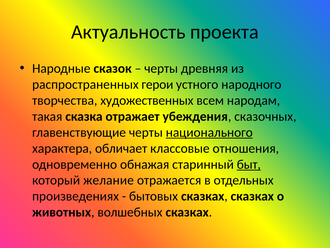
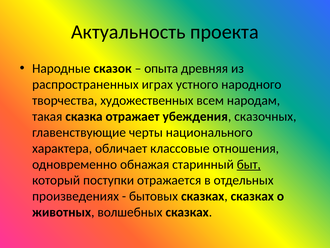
черты: черты -> опыта (161, 68)
герои: герои -> играх (157, 84)
национального underline: present -> none (209, 132)
желание: желание -> поступки (109, 180)
